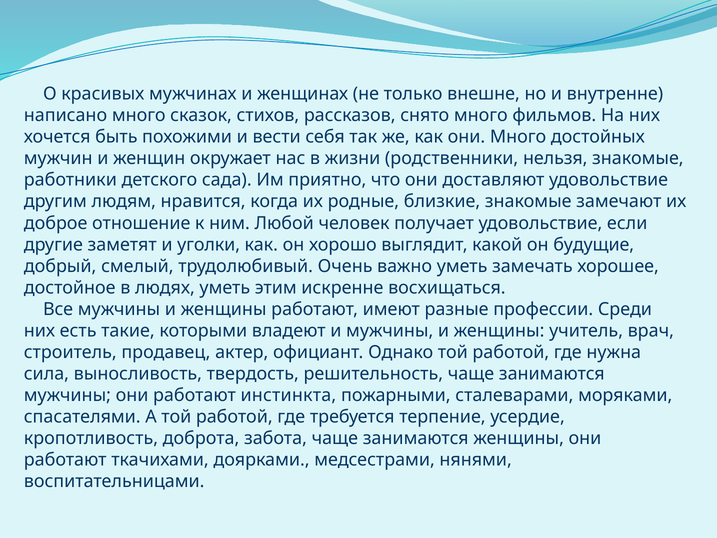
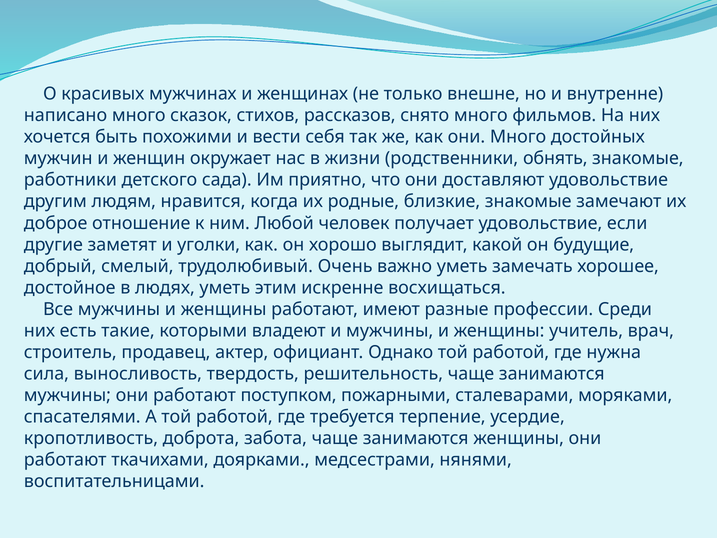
нельзя: нельзя -> обнять (555, 158)
инстинкта: инстинкта -> поступком (289, 395)
